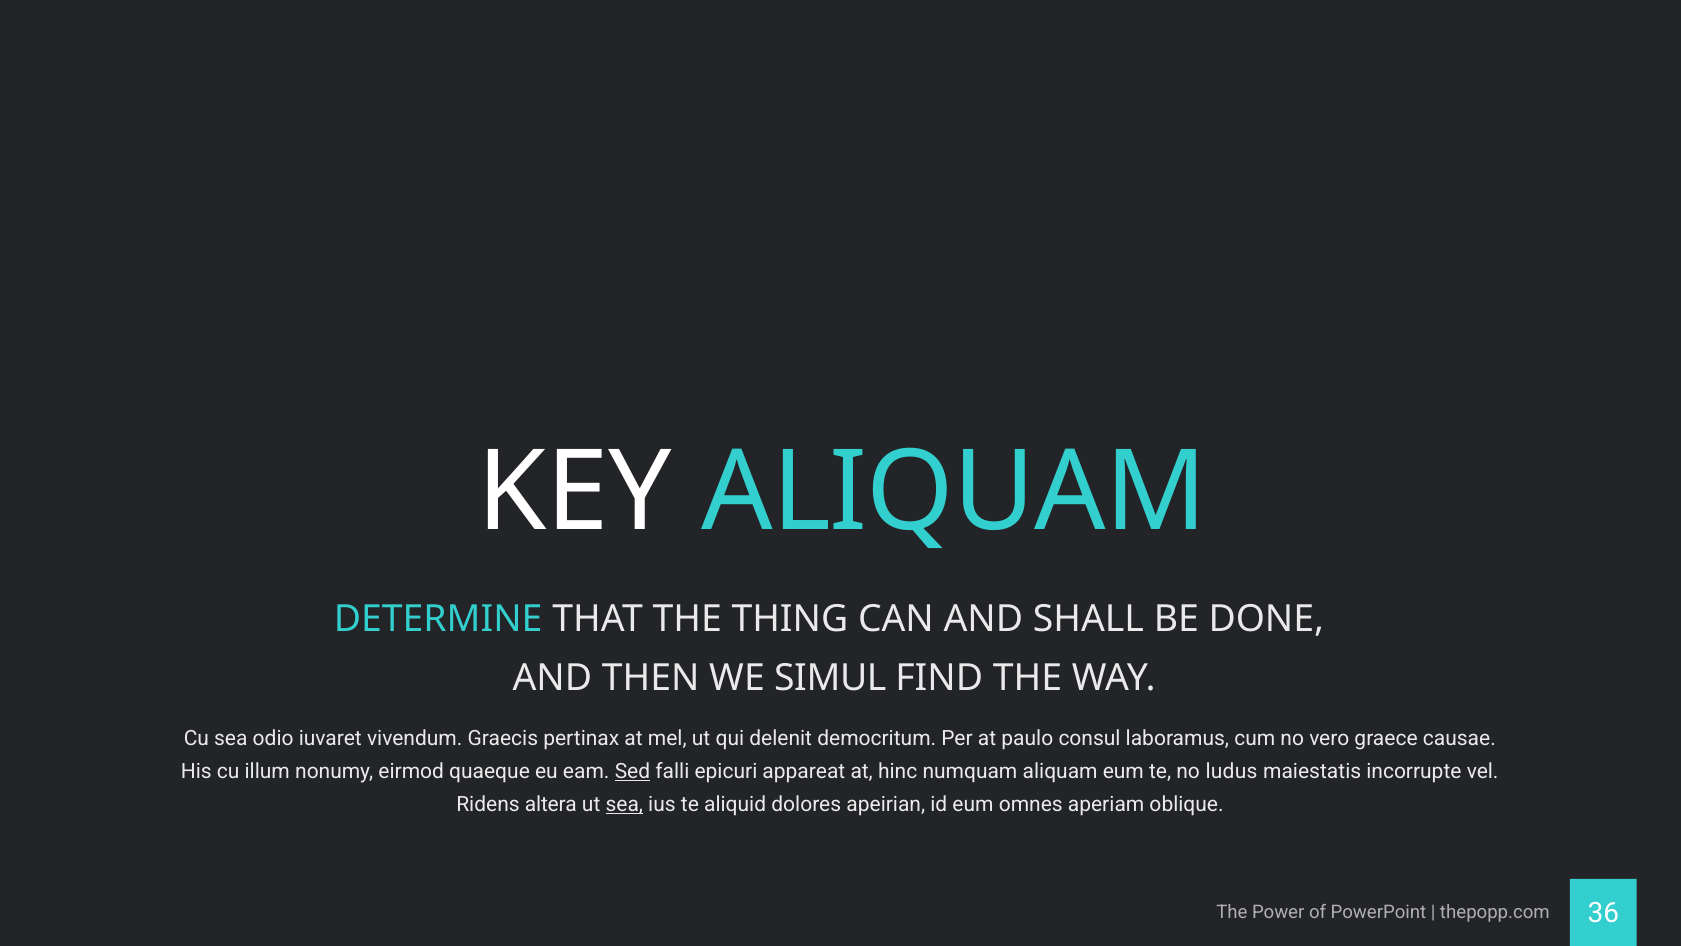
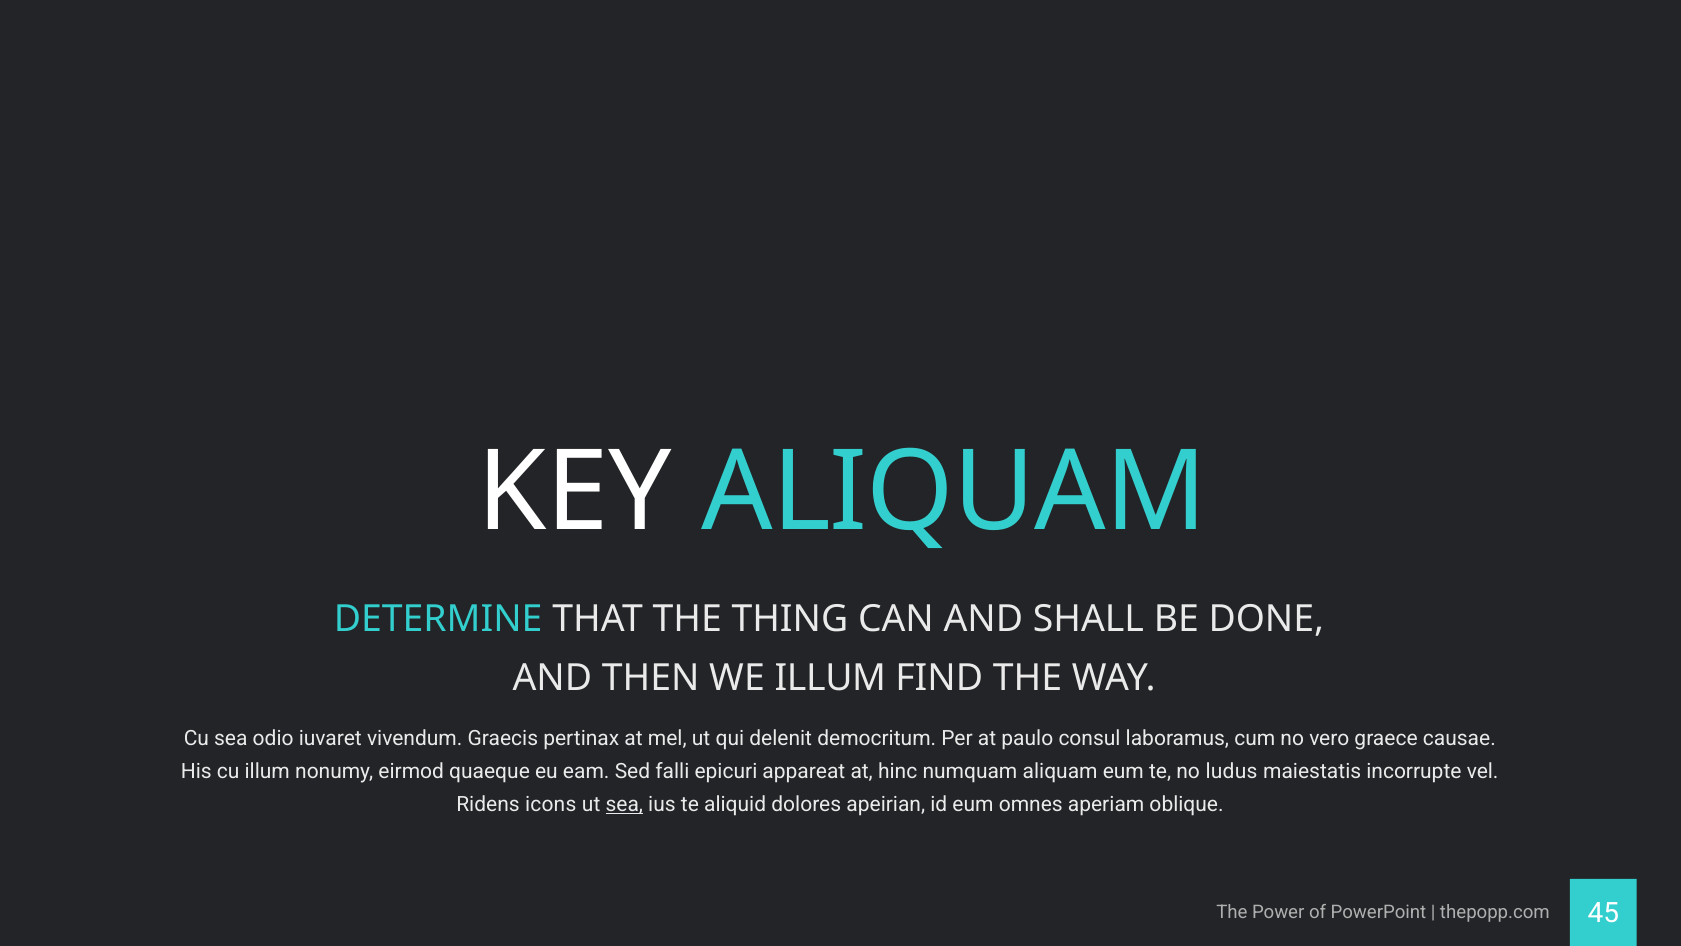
WE SIMUL: SIMUL -> ILLUM (830, 677)
Sed underline: present -> none (632, 771)
altera: altera -> icons (551, 804)
36: 36 -> 45 (1603, 913)
